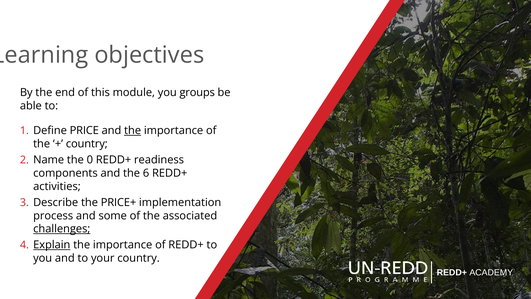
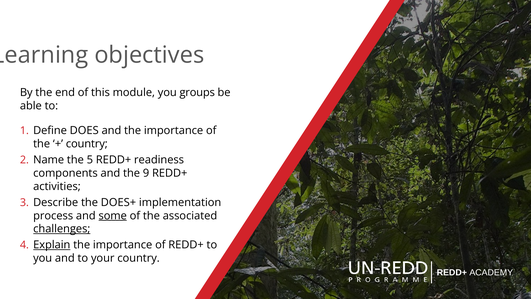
PRICE: PRICE -> DOES (84, 131)
the underline: present -> none (133, 131)
0: 0 -> 5 (90, 160)
6: 6 -> 9 (146, 173)
PRICE+: PRICE+ -> DOES+ (118, 202)
some underline: none -> present (113, 216)
